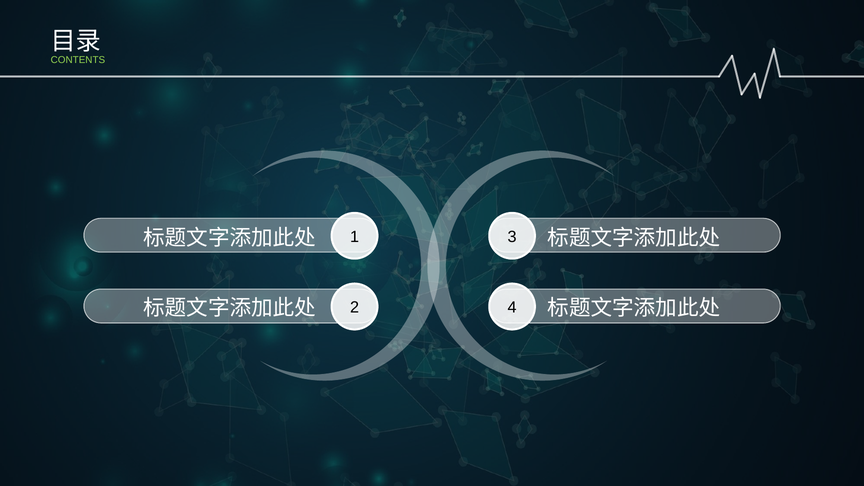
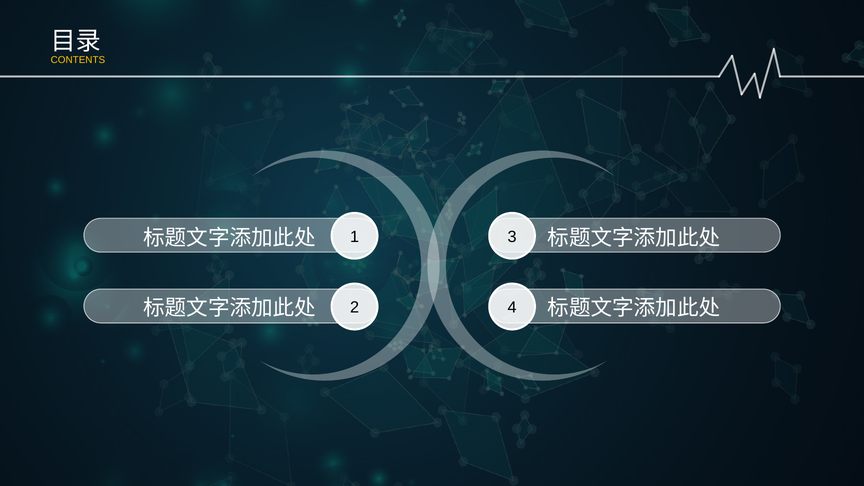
CONTENTS colour: light green -> yellow (78, 60)
